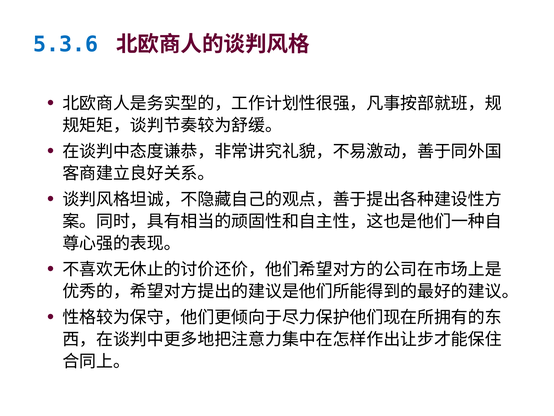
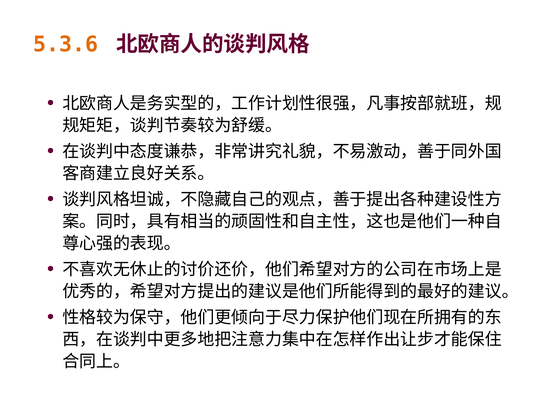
5.3.6 colour: blue -> orange (66, 44)
